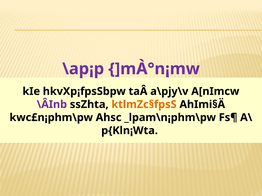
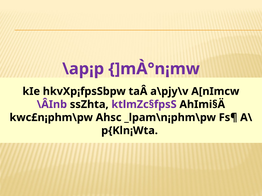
ktlmZc§fpsS colour: orange -> purple (144, 105)
